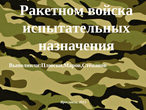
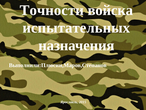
Ракетном: Ракетном -> Точности (52, 10)
